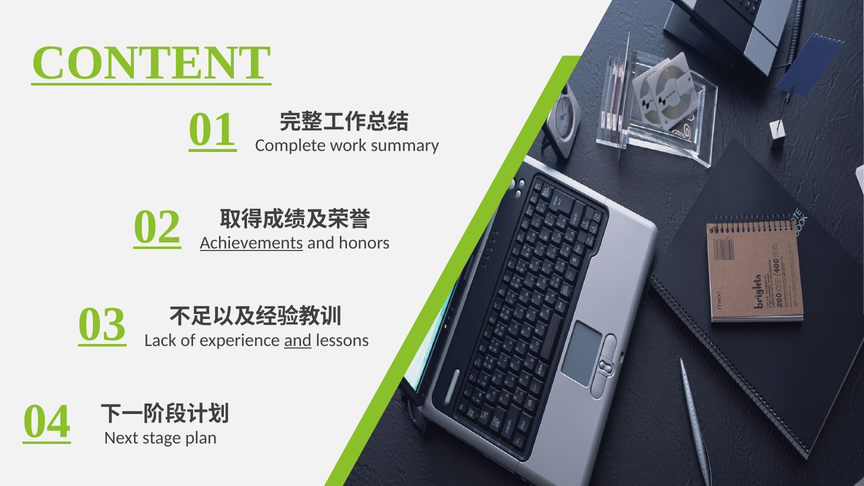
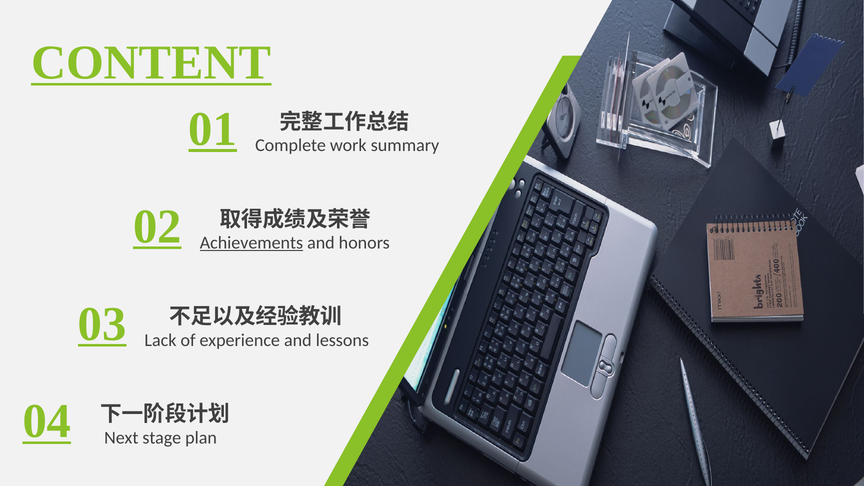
and underline: present -> none (298, 340)
